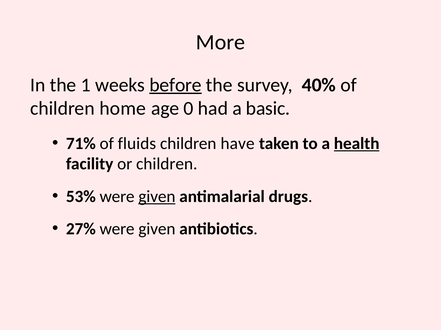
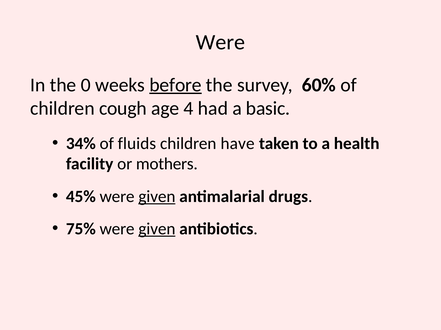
More: More -> Were (221, 42)
1: 1 -> 0 (86, 85)
40%: 40% -> 60% (319, 85)
home: home -> cough (123, 109)
0: 0 -> 4 (189, 109)
71%: 71% -> 34% (81, 144)
health underline: present -> none (357, 144)
or children: children -> mothers (167, 164)
53%: 53% -> 45% (81, 197)
27%: 27% -> 75% (81, 229)
given underline: none -> present (157, 229)
